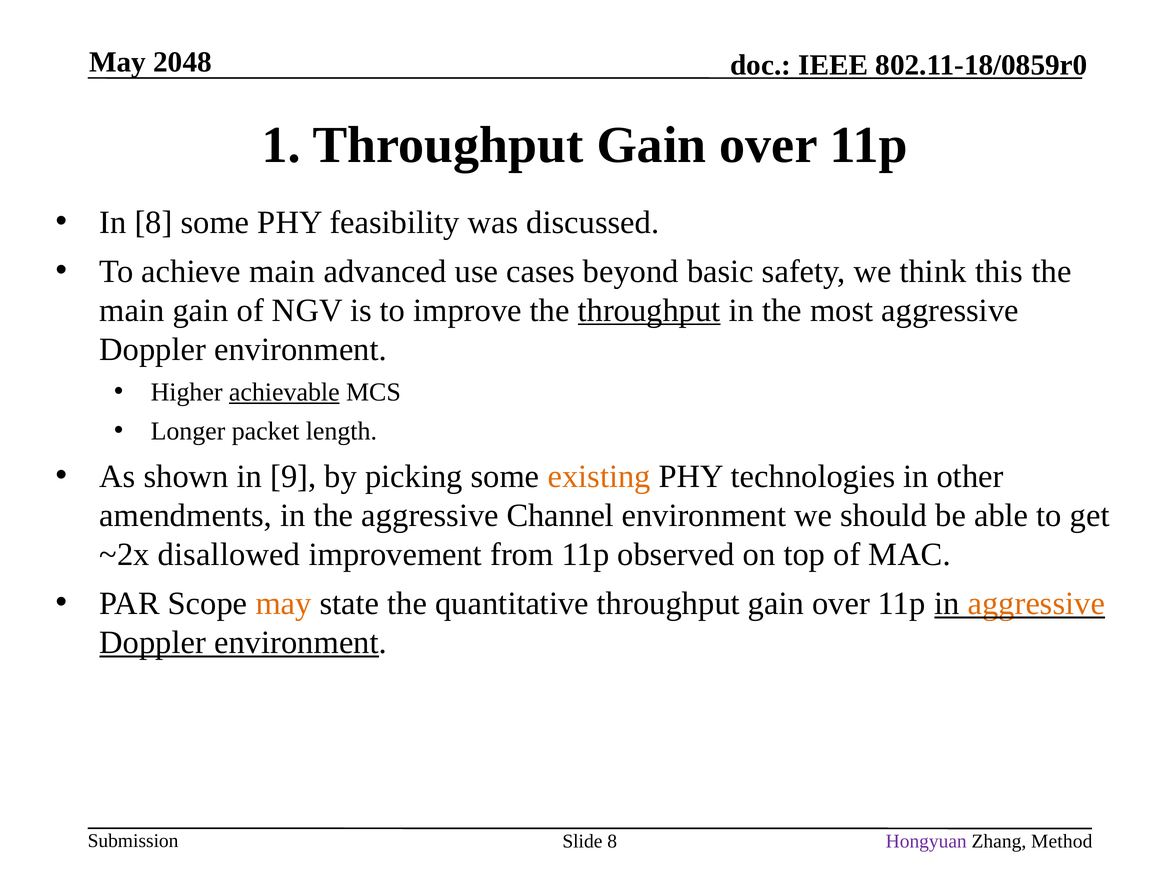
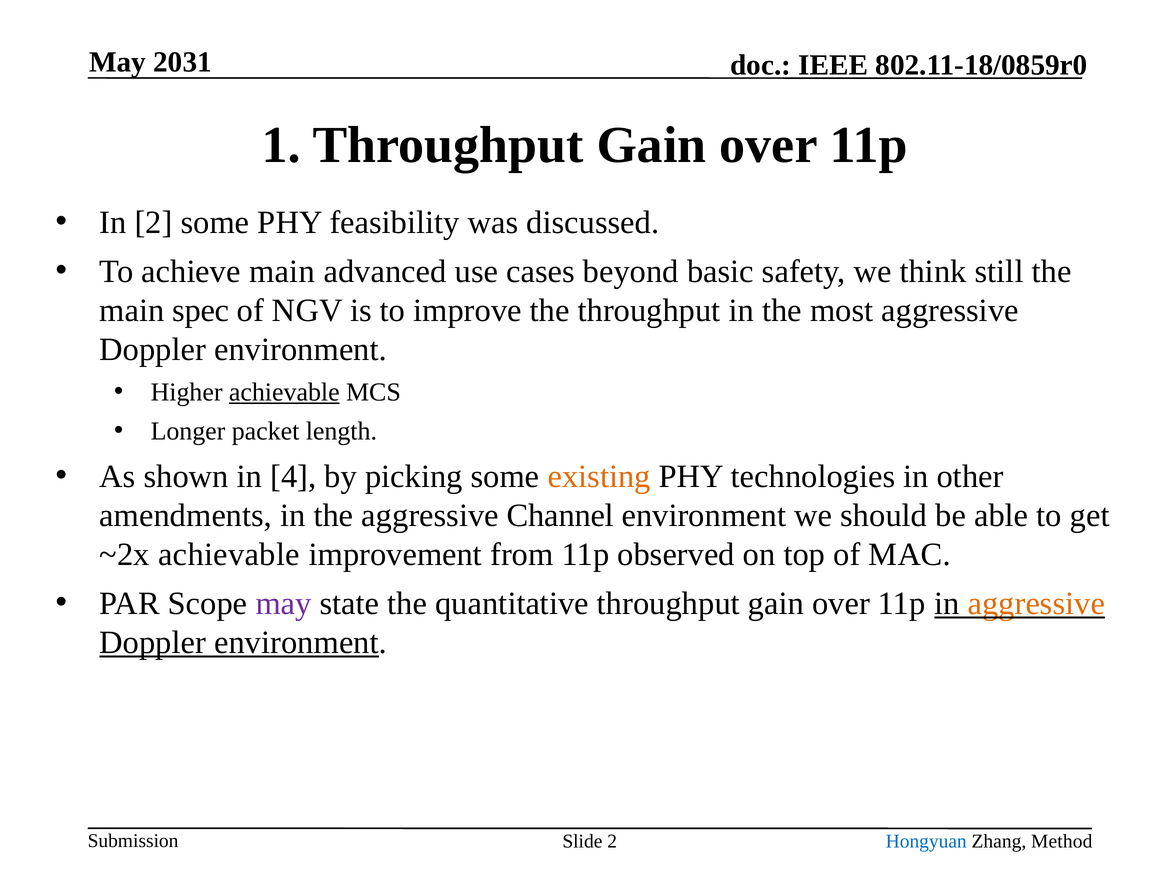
2048: 2048 -> 2031 (183, 62)
In 8: 8 -> 2 (153, 223)
this: this -> still (999, 271)
main gain: gain -> spec (201, 310)
throughput underline: present -> none (649, 310)
9: 9 -> 4 (293, 477)
~2x disallowed: disallowed -> achievable (229, 555)
may colour: orange -> purple (284, 604)
Slide 8: 8 -> 2 (612, 842)
Hongyuan colour: purple -> blue (926, 842)
